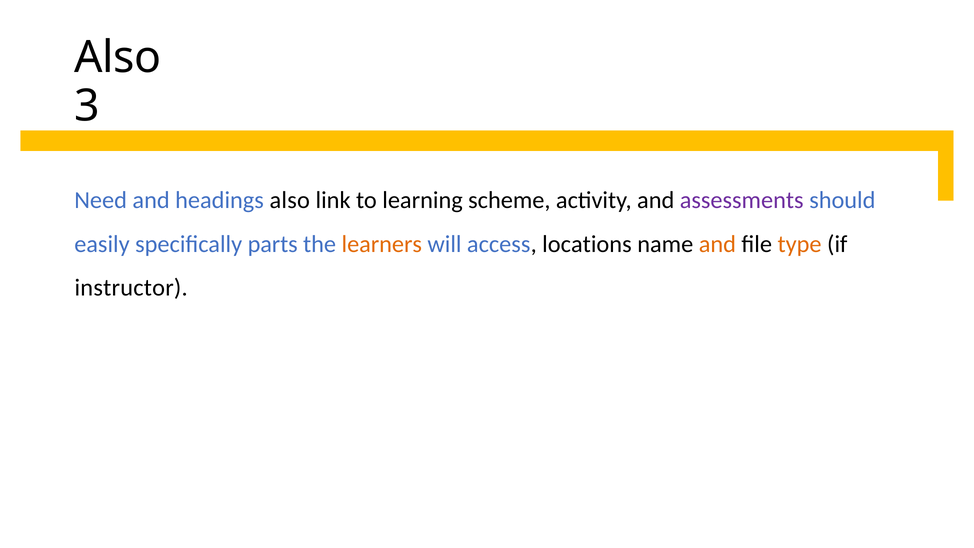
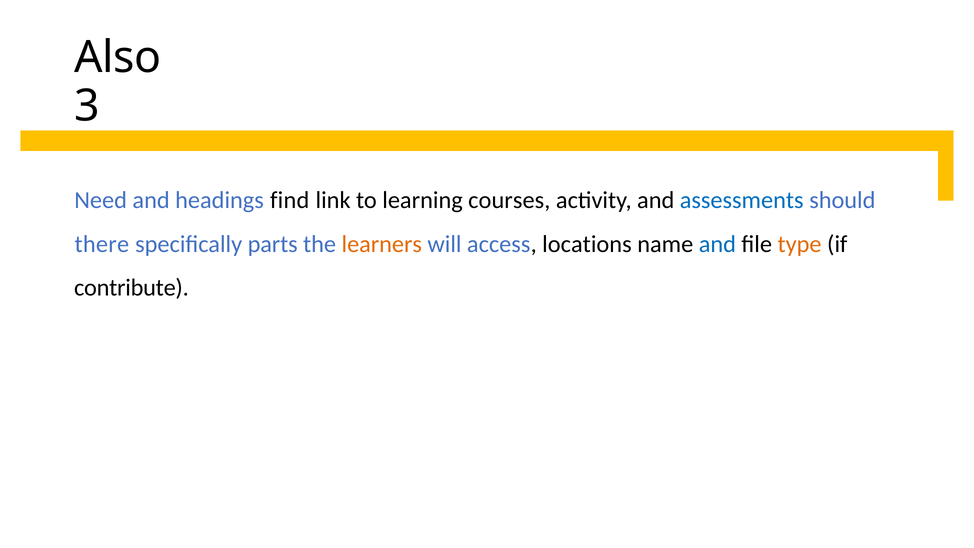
headings also: also -> find (290, 200)
scheme: scheme -> courses (509, 200)
assessments colour: purple -> blue (742, 200)
easily: easily -> there (102, 244)
and colour: orange -> blue (717, 244)
instructor: instructor -> contribute (131, 288)
